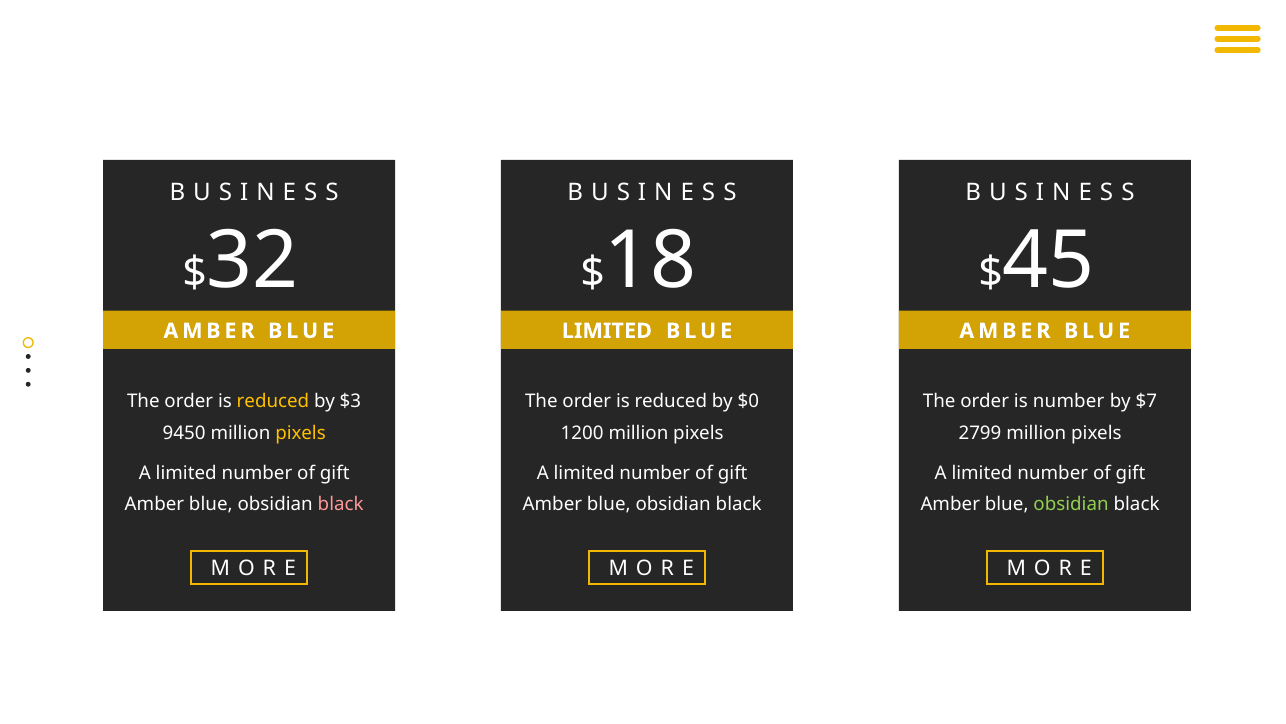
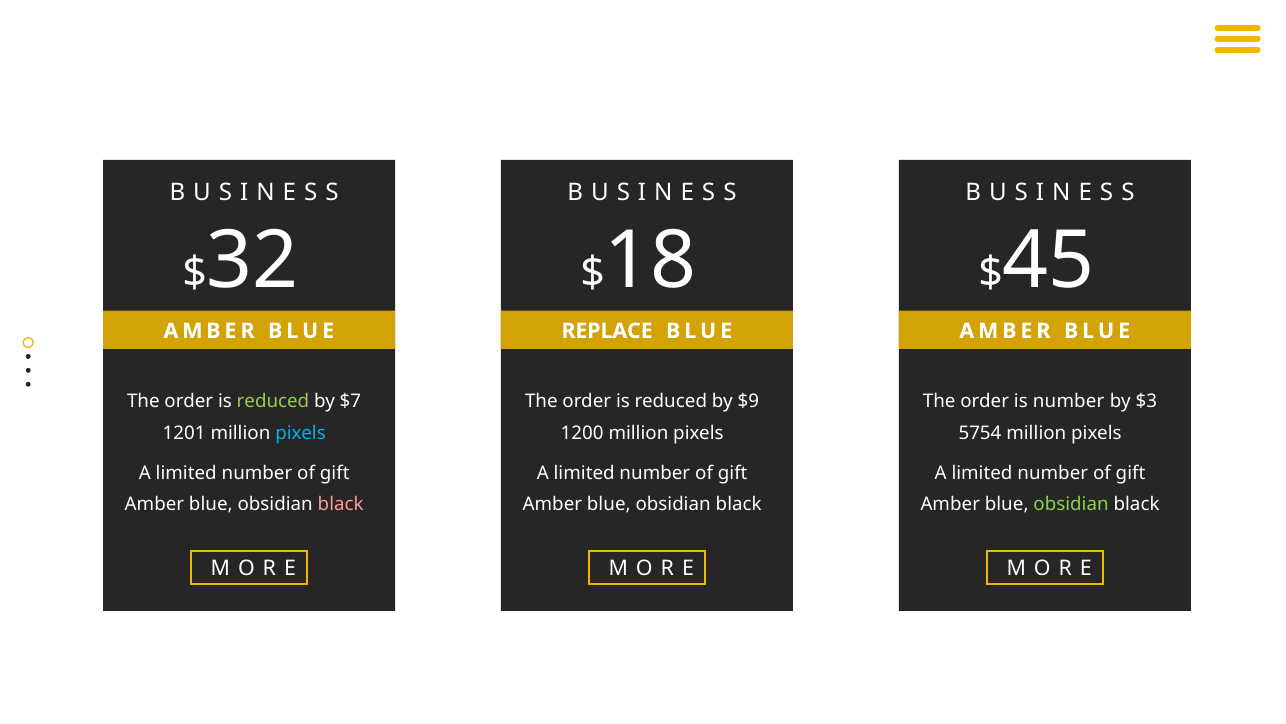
LIMITED: LIMITED -> REPLACE (607, 331)
reduced colour: yellow -> light green (273, 401)
$3: $3 -> $7 (350, 401)
$0: $0 -> $9 (748, 401)
$7: $7 -> $3 (1146, 401)
9450: 9450 -> 1201 (184, 433)
pixels colour: yellow -> light blue (301, 433)
2799: 2799 -> 5754 (980, 433)
